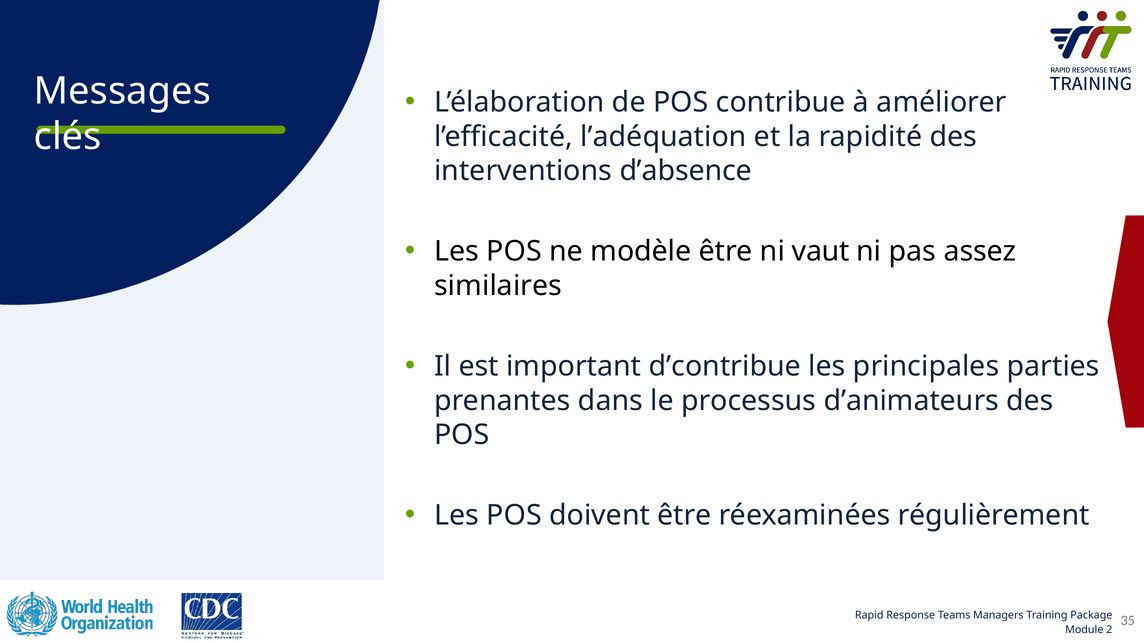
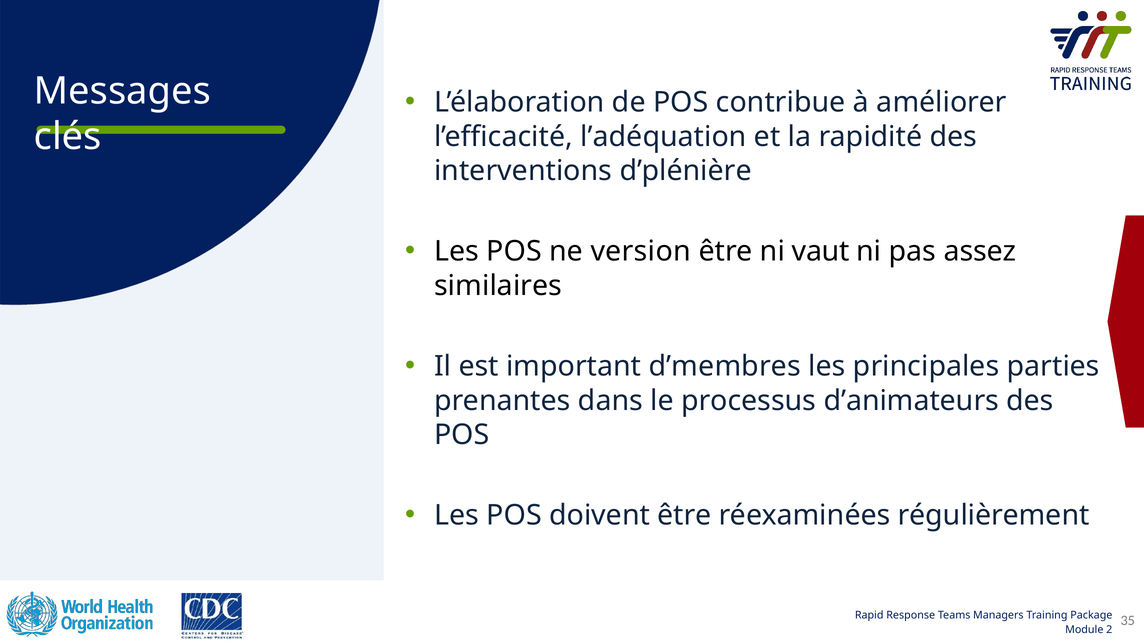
d’absence: d’absence -> d’plénière (686, 171)
modèle: modèle -> version (641, 252)
d’contribue: d’contribue -> d’membres (725, 367)
